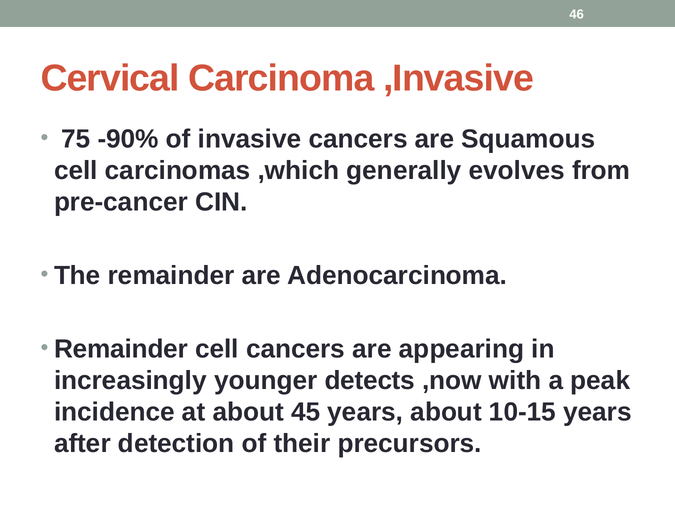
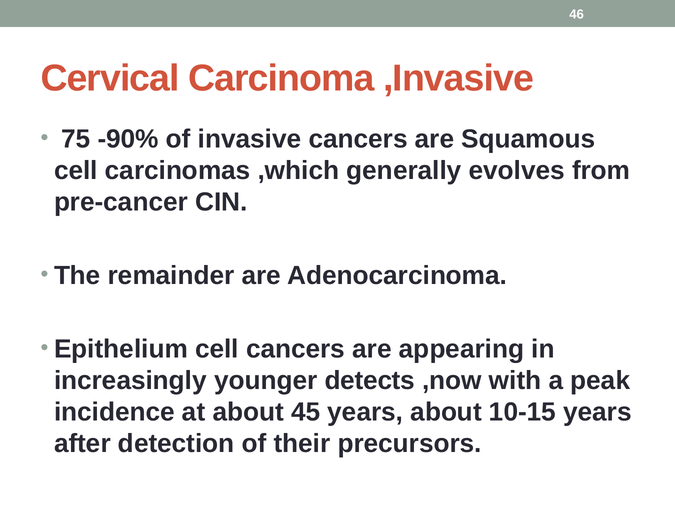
Remainder: Remainder -> Epithelium (121, 349)
